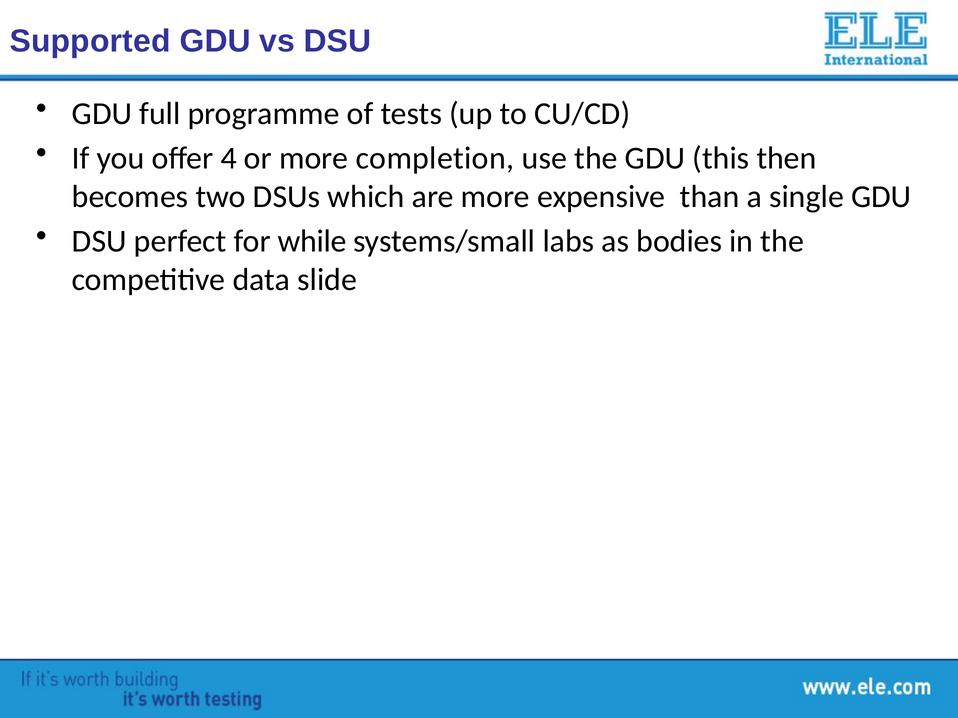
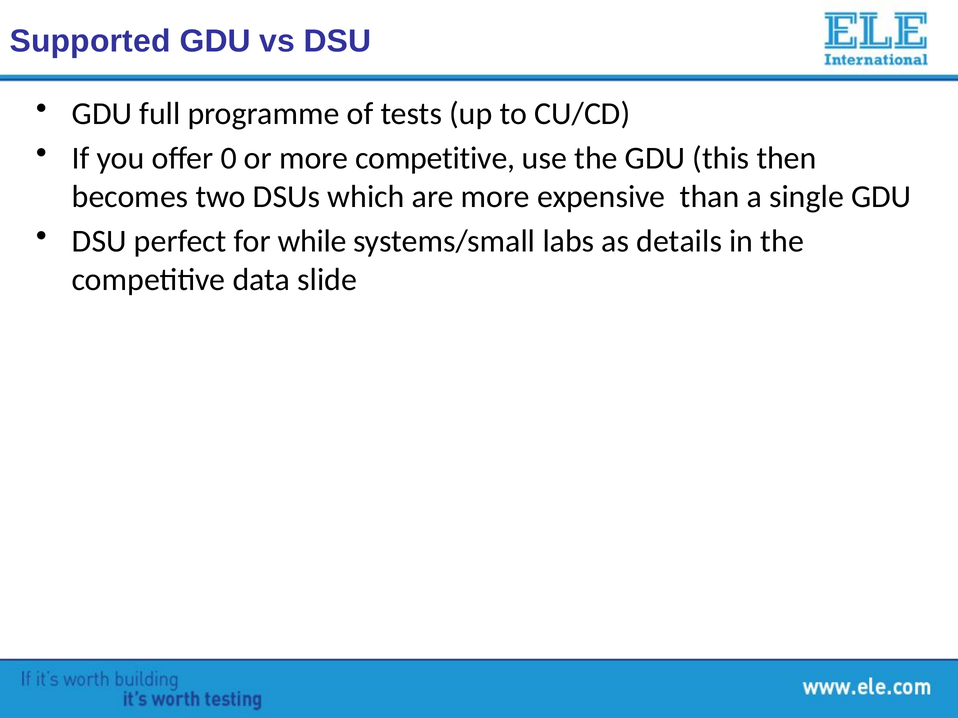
4: 4 -> 0 (229, 159)
more completion: completion -> competitive (435, 159)
bodies: bodies -> details (679, 242)
